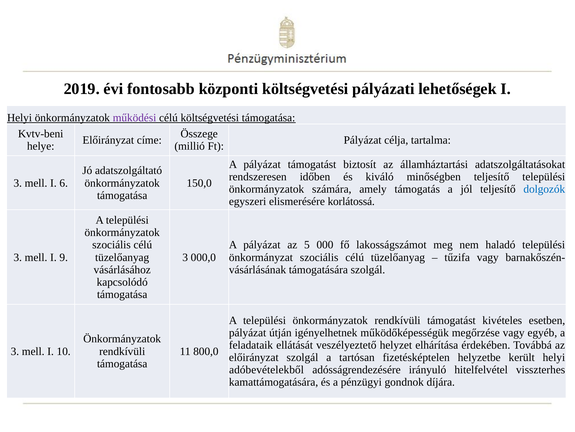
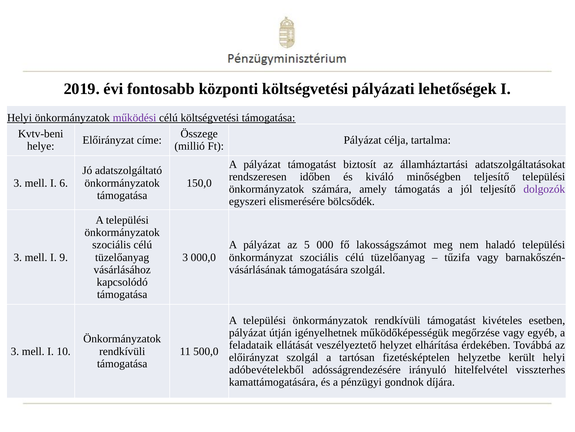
dolgozók colour: blue -> purple (544, 189)
korlátossá: korlátossá -> bölcsődék (351, 201)
800,0: 800,0 -> 500,0 (206, 351)
